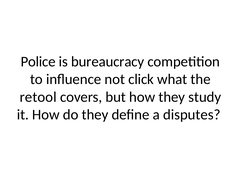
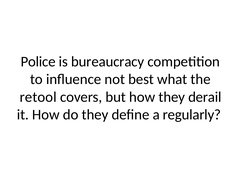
click: click -> best (141, 79)
study: study -> derail (205, 97)
disputes: disputes -> regularly (192, 114)
